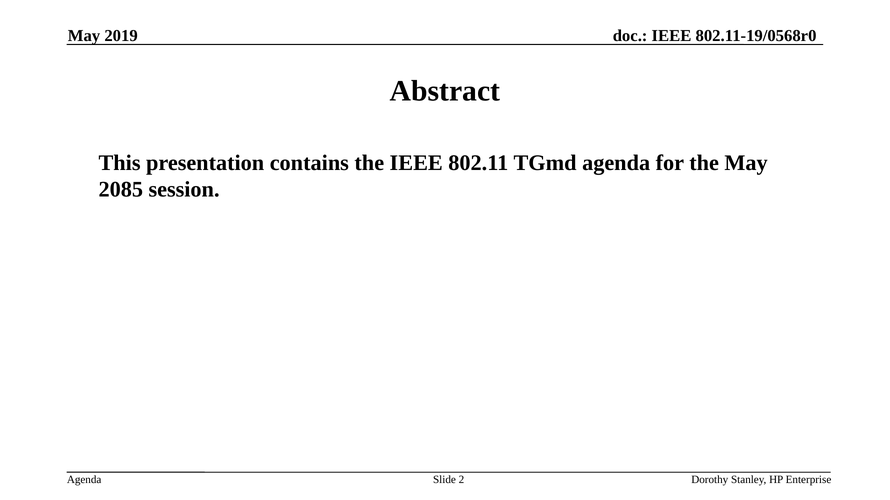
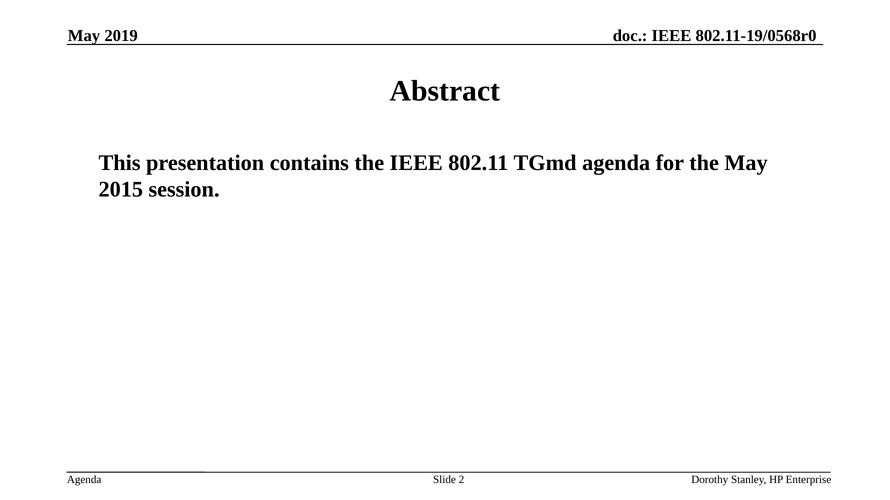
2085: 2085 -> 2015 (121, 190)
